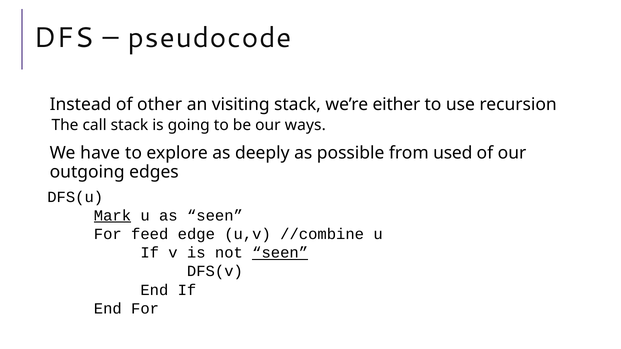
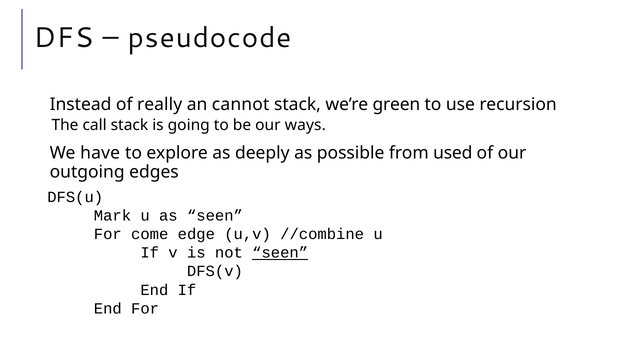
other: other -> really (160, 105)
visiting: visiting -> cannot (241, 105)
either: either -> green (396, 105)
Mark underline: present -> none (112, 216)
feed: feed -> come (150, 234)
